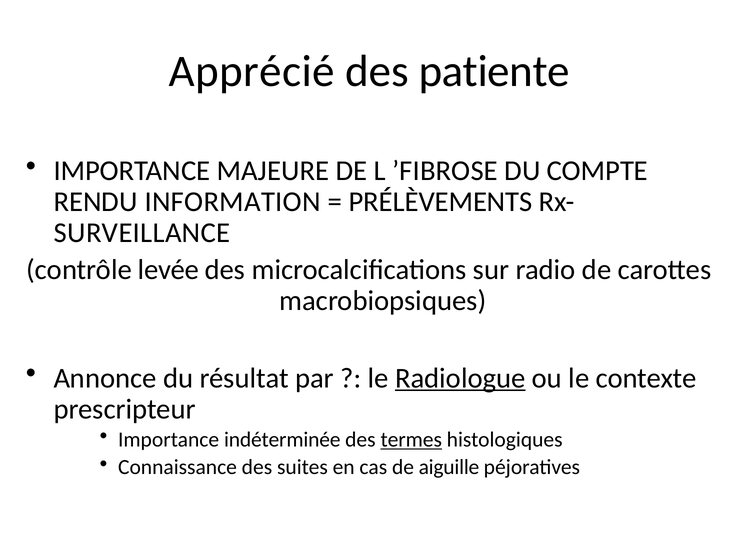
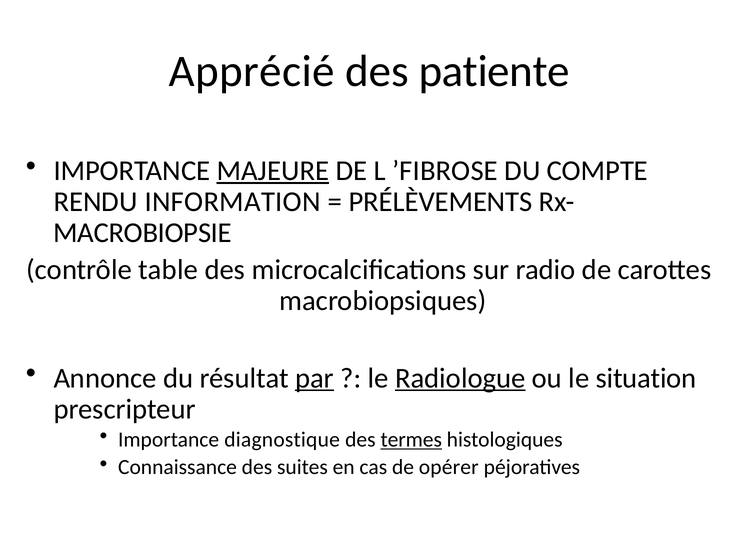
MAJEURE underline: none -> present (273, 171)
SURVEILLANCE: SURVEILLANCE -> MACROBIOPSIE (142, 233)
levée: levée -> table (168, 269)
par underline: none -> present (315, 378)
contexte: contexte -> situation (646, 378)
indéterminée: indéterminée -> diagnostique (282, 439)
aiguille: aiguille -> opérer (449, 467)
